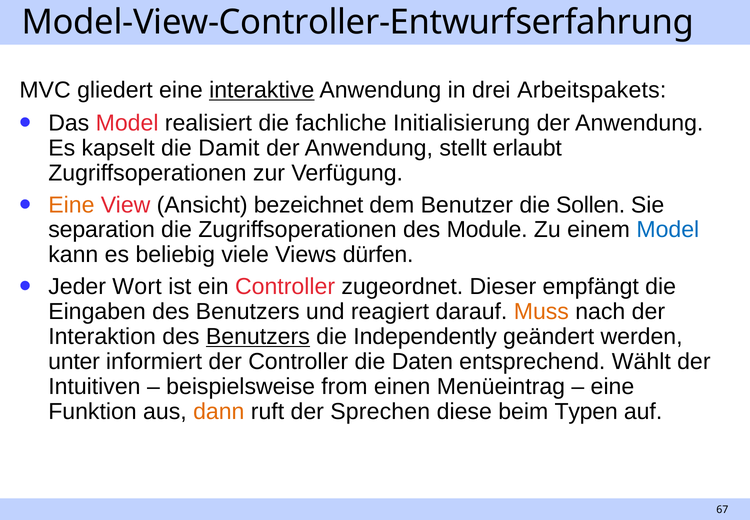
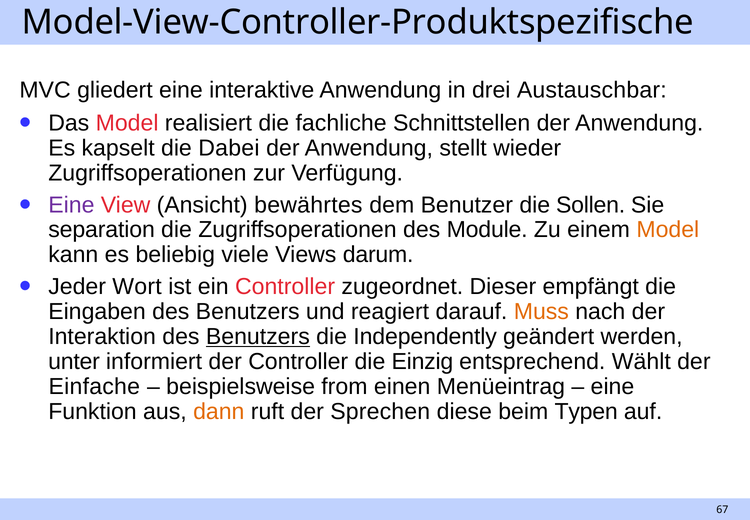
Model-View-Controller-Entwurfserfahrung: Model-View-Controller-Entwurfserfahrung -> Model-View-Controller-Produktspezifische (358, 22)
interaktive underline: present -> none (262, 90)
Arbeitspakets: Arbeitspakets -> Austauschbar (592, 90)
Initialisierung: Initialisierung -> Schnittstellen (462, 123)
Damit: Damit -> Dabei (229, 148)
erlaubt: erlaubt -> wieder (527, 148)
Eine colour: orange -> purple (71, 205)
bezeichnet: bezeichnet -> bewährtes (308, 205)
Model colour: blue -> orange (668, 230)
dürfen: dürfen -> darum (378, 254)
Daten: Daten -> Einzig (422, 361)
Intuitiven: Intuitiven -> Einfache (94, 386)
